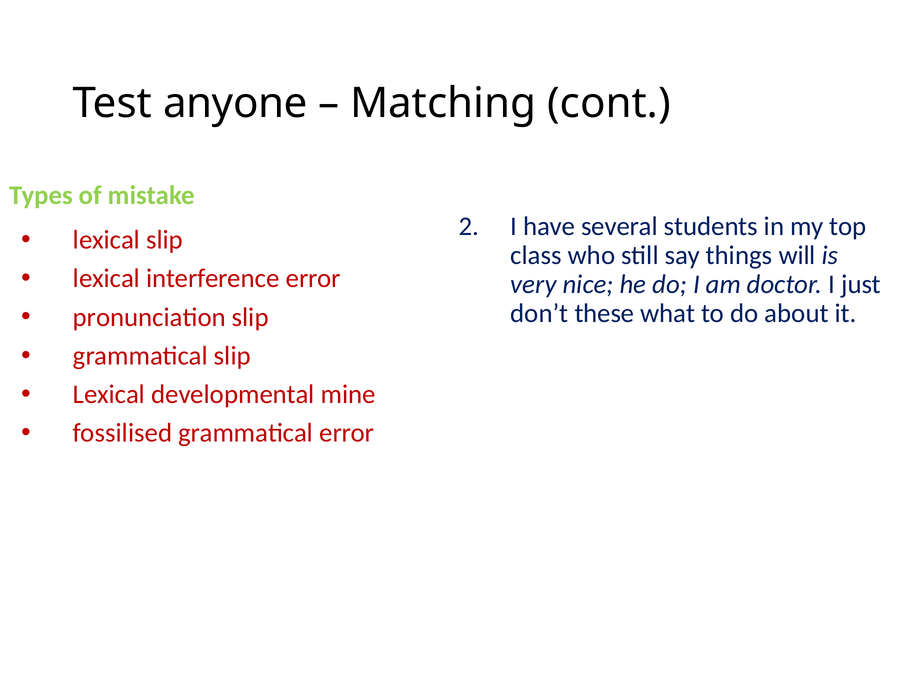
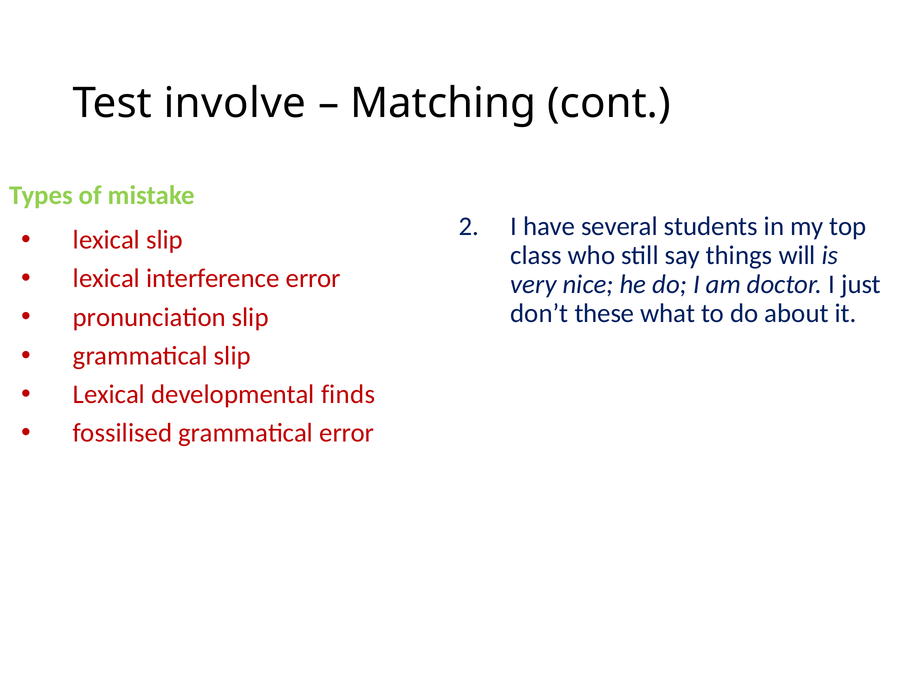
anyone: anyone -> involve (235, 103)
mine: mine -> finds (348, 394)
